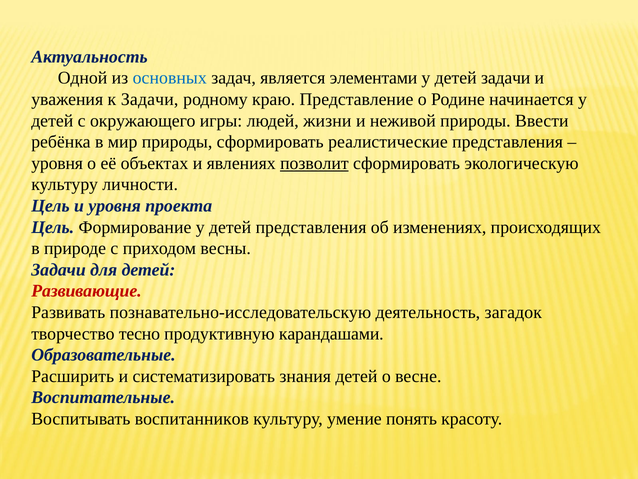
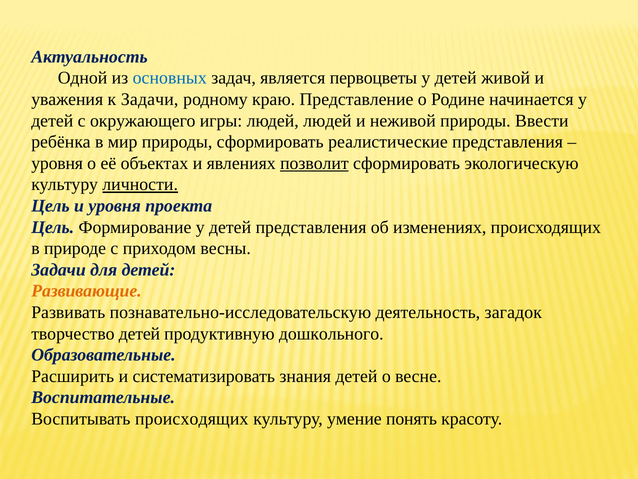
элементами: элементами -> первоцветы (373, 78)
детей задачи: задачи -> живой (506, 78)
людей жизни: жизни -> людей (327, 121)
личности underline: none -> present (140, 184)
Развивающие colour: red -> orange (86, 291)
творчество тесно: тесно -> детей (139, 333)
карандашами: карандашами -> дошкольного (331, 333)
Воспитывать воспитанников: воспитанников -> происходящих (192, 418)
